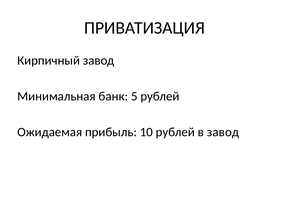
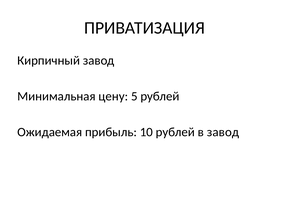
банк: банк -> цену (113, 97)
